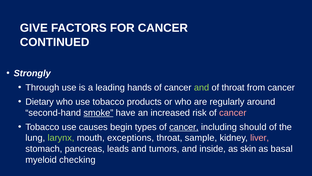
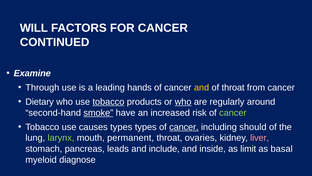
GIVE: GIVE -> WILL (34, 28)
Strongly: Strongly -> Examine (32, 73)
and colour: light green -> yellow (202, 87)
tobacco underline: none -> present (108, 102)
who underline: none -> present (183, 102)
cancer colour: pink -> light green (233, 112)
causes begin: begin -> types (121, 127)
exceptions: exceptions -> permanent (131, 138)
sample: sample -> ovaries (201, 138)
tumors: tumors -> include (164, 149)
skin: skin -> limit (248, 149)
checking: checking -> diagnose (77, 159)
